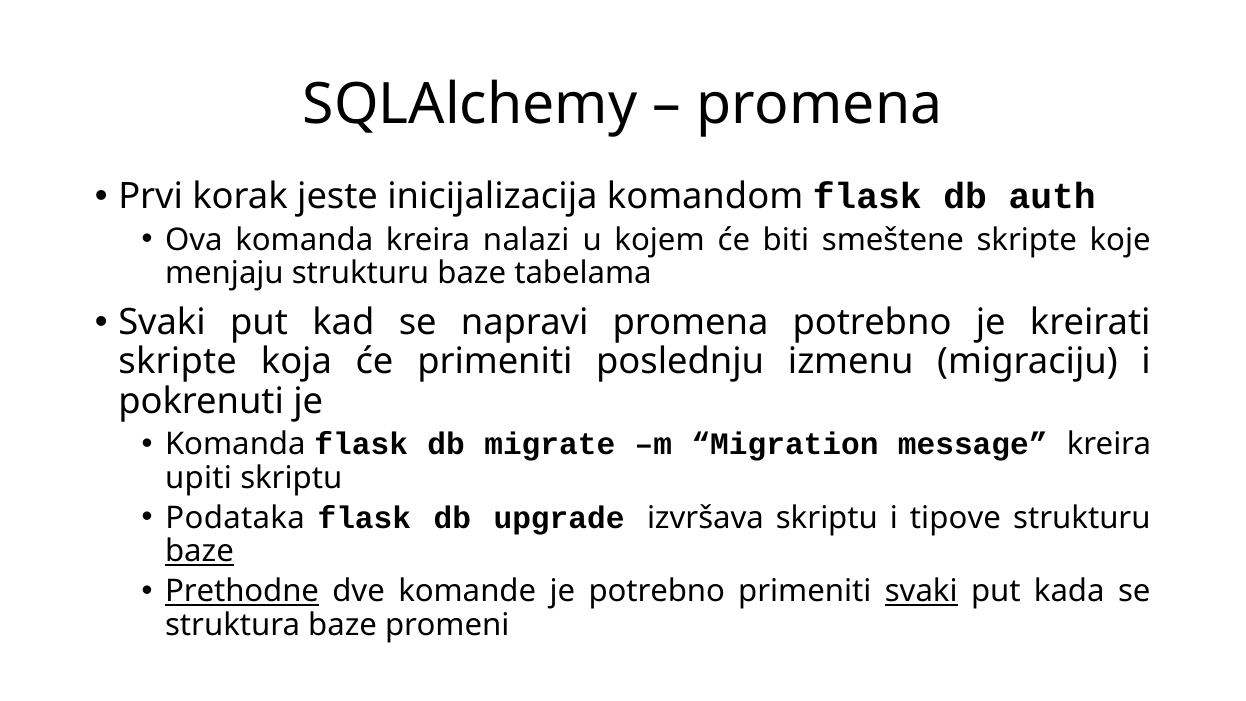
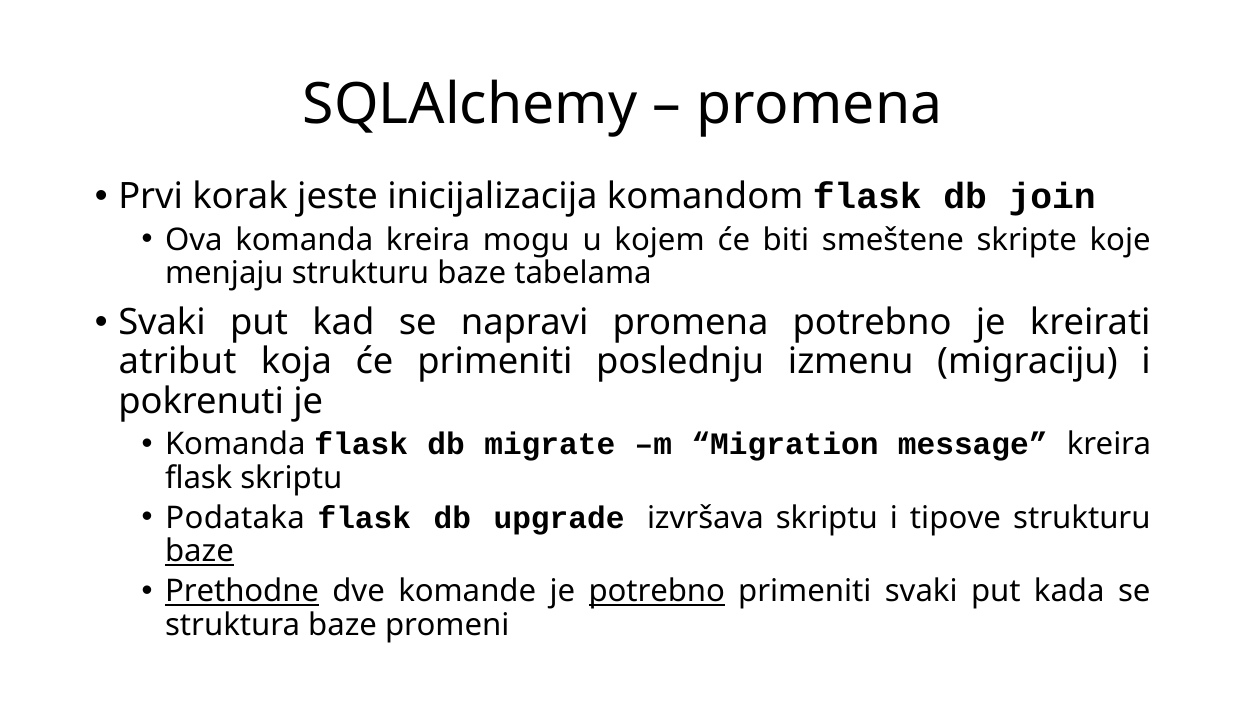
auth: auth -> join (1052, 197)
nalazi: nalazi -> mogu (526, 240)
skripte: skripte -> atribut (178, 362)
upiti: upiti -> flask (199, 478)
potrebno underline: none -> present (657, 591)
svaki underline: present -> none (921, 591)
